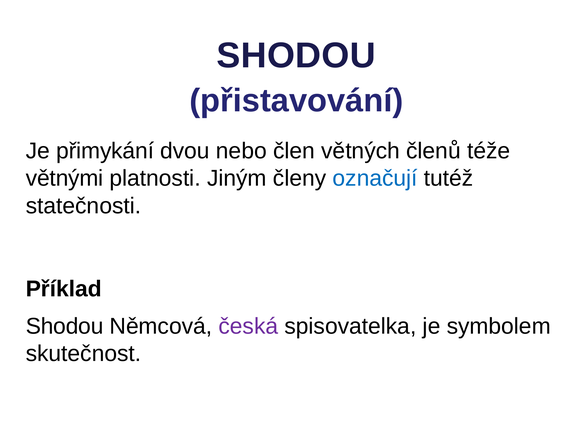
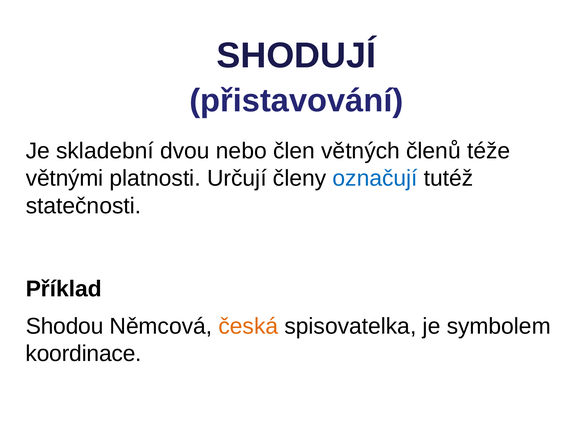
SHODOU: SHODOU -> SHODUJÍ (296, 56)
přimykání: přimykání -> skladební (105, 151)
Jiným: Jiným -> Určují (237, 178)
česká colour: purple -> orange (248, 326)
skutečnost: skutečnost -> koordinace (84, 354)
